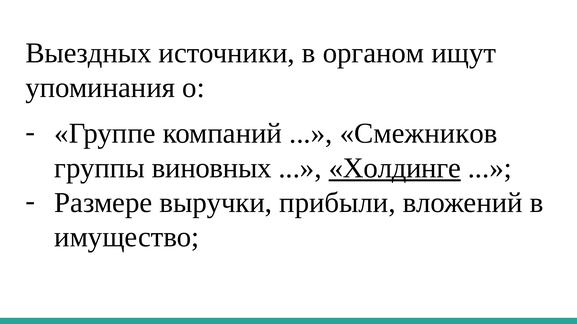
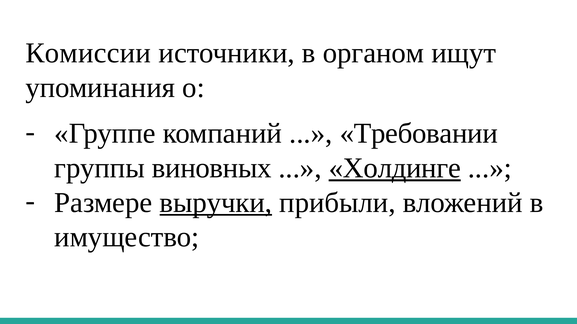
Выездных: Выездных -> Комиссии (88, 53)
Смежников: Смежников -> Требовании (419, 134)
выручки underline: none -> present (216, 203)
